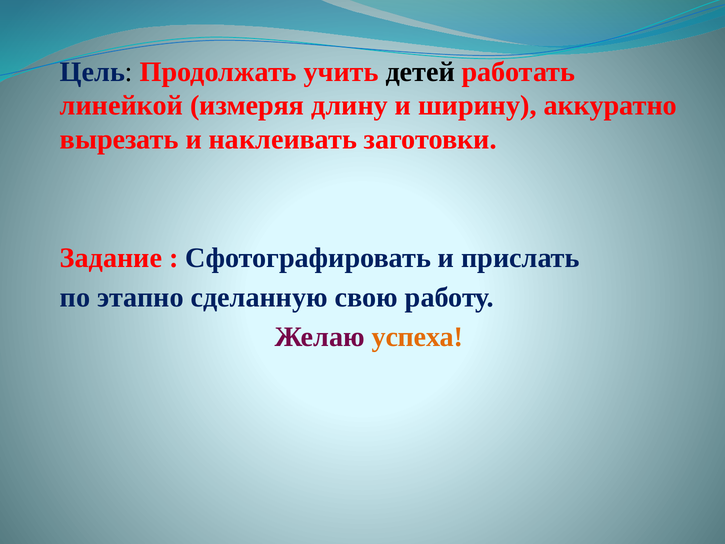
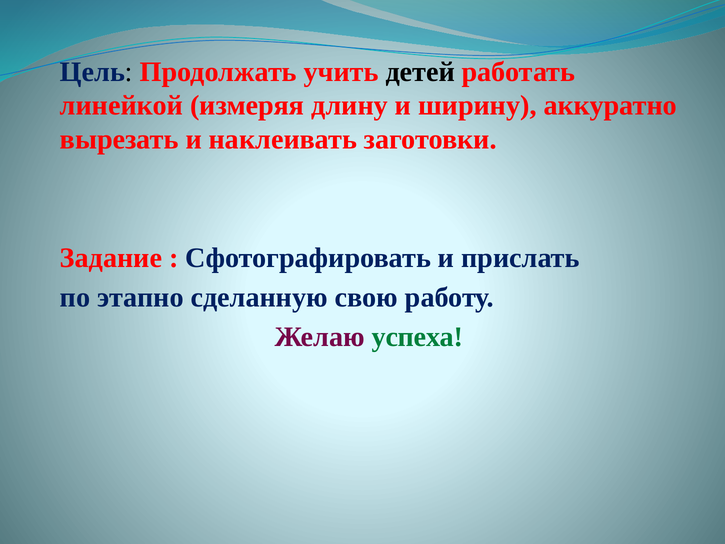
успеха colour: orange -> green (418, 337)
